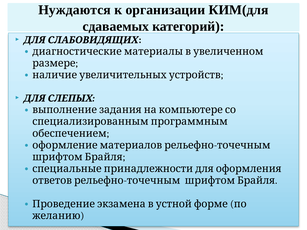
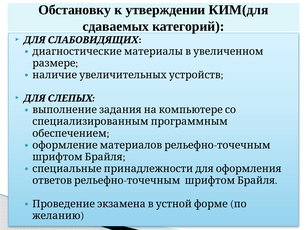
Нуждаются: Нуждаются -> Обстановку (75, 10)
организации: организации -> утверждении (165, 10)
